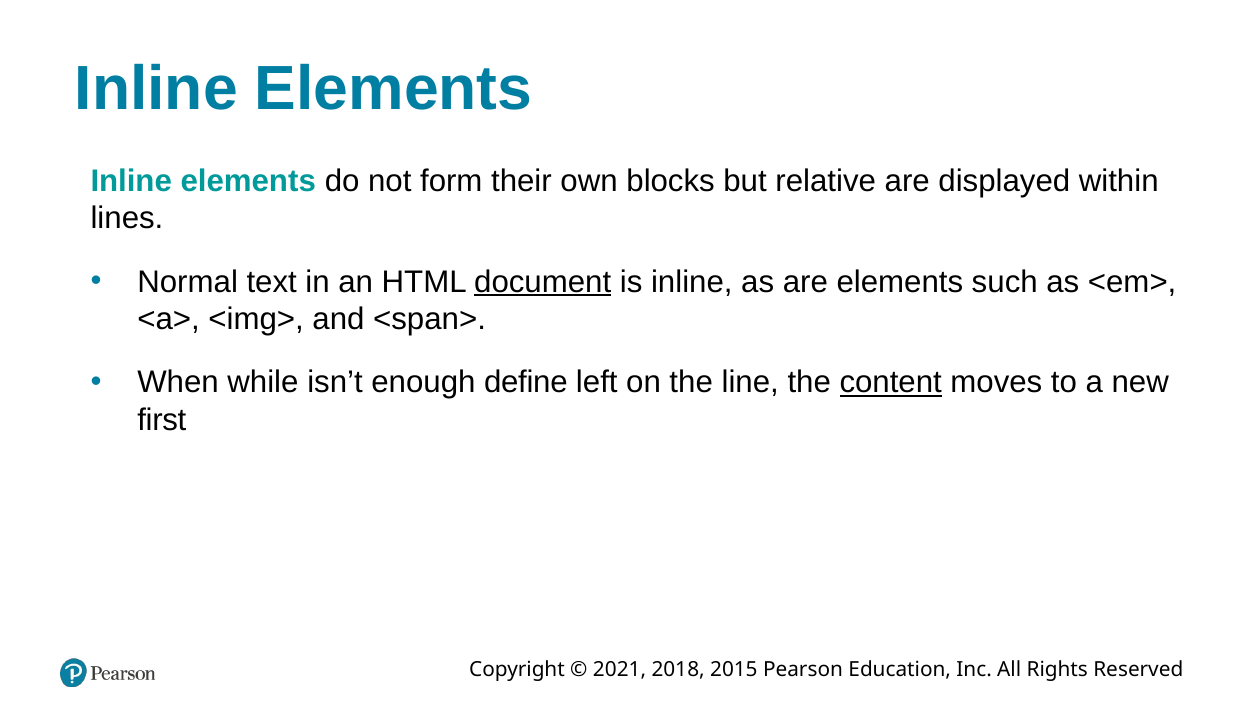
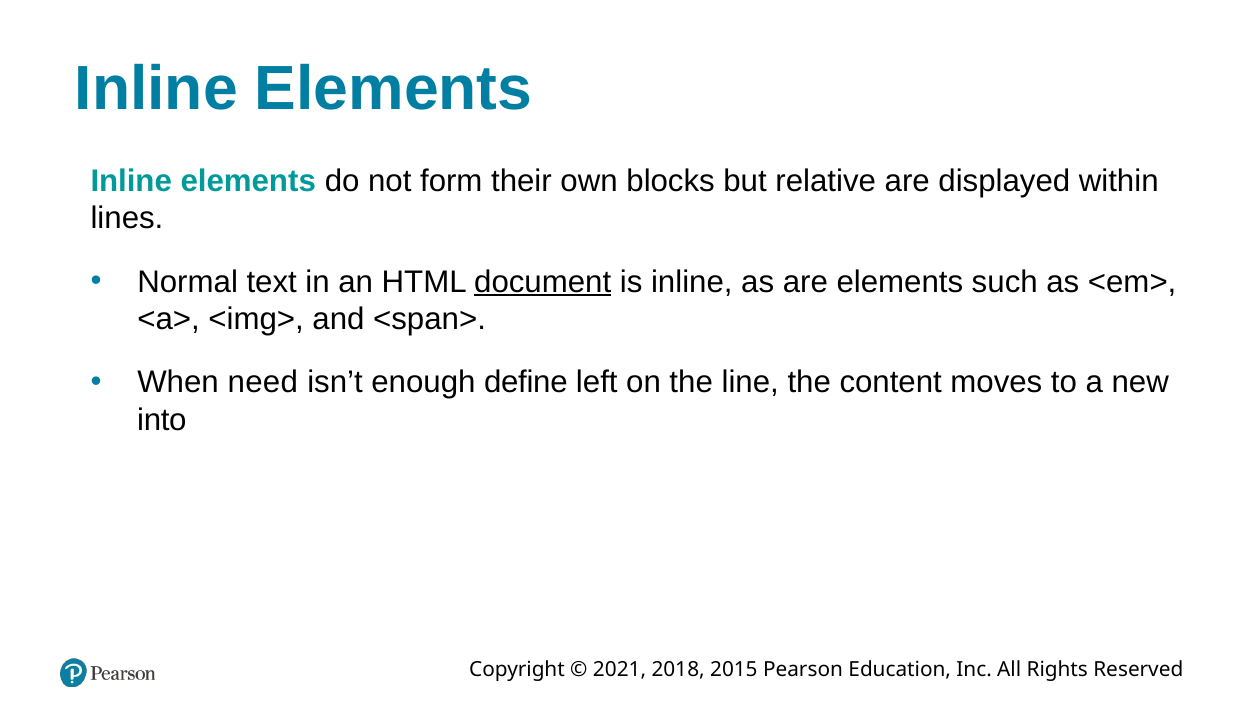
while: while -> need (263, 383)
content underline: present -> none (891, 383)
first: first -> into (162, 420)
